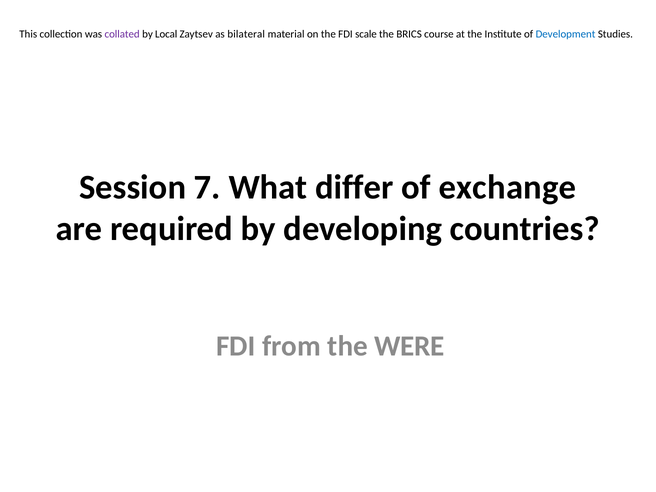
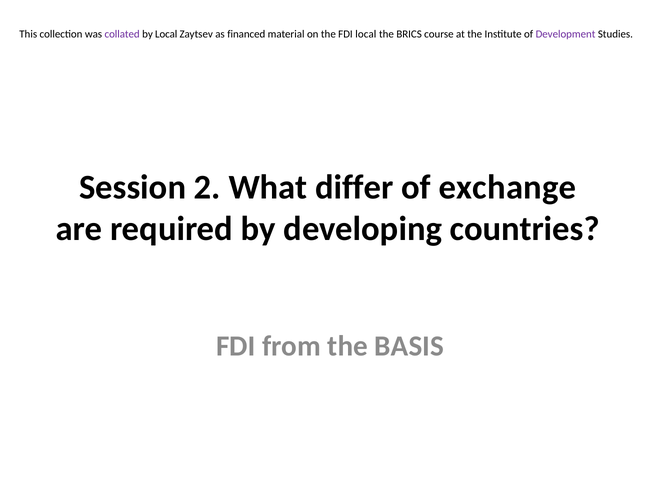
bilateral: bilateral -> financed (246, 34)
FDI scale: scale -> local (366, 34)
Development colour: blue -> purple (566, 34)
7: 7 -> 2 (207, 187)
WERE: WERE -> BASIS (409, 346)
